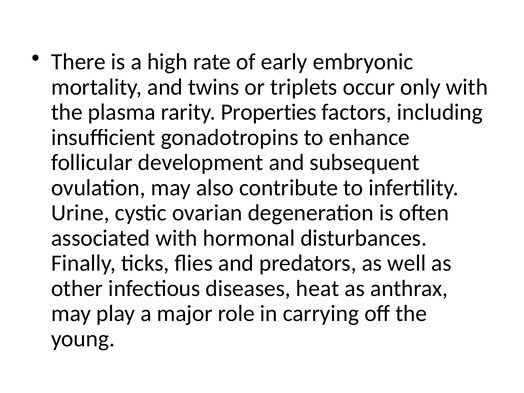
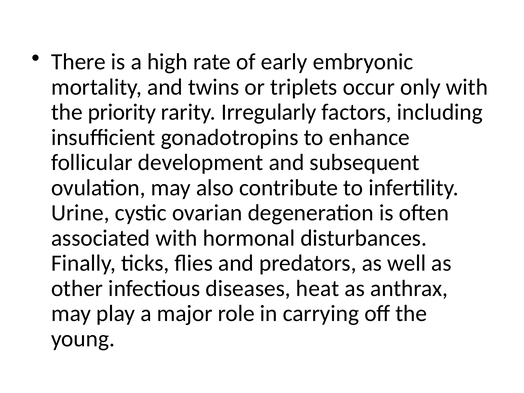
plasma: plasma -> priority (122, 112)
Properties: Properties -> Irregularly (269, 112)
